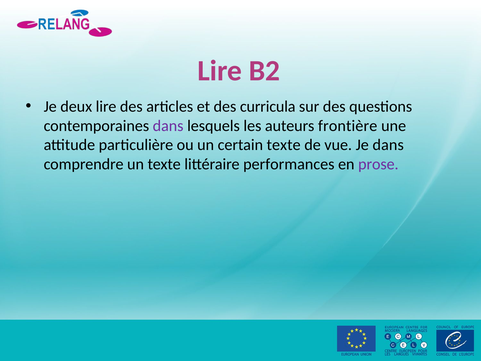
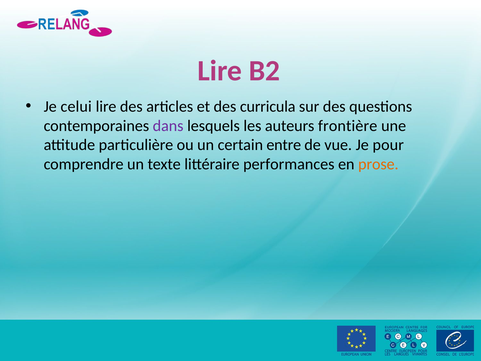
deux: deux -> celui (76, 106)
certain texte: texte -> entre (284, 145)
Je dans: dans -> pour (388, 145)
prose colour: purple -> orange (378, 164)
